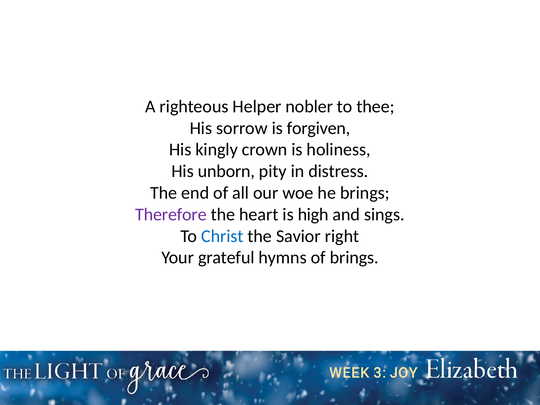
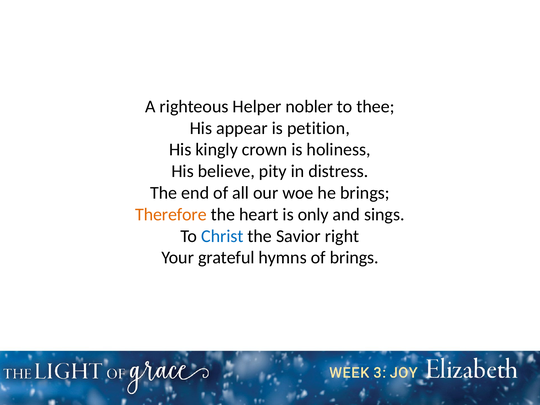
sorrow: sorrow -> appear (242, 128)
forgiven: forgiven -> petition (318, 128)
unborn: unborn -> believe (226, 171)
Therefore colour: purple -> orange (171, 214)
high: high -> only (313, 214)
